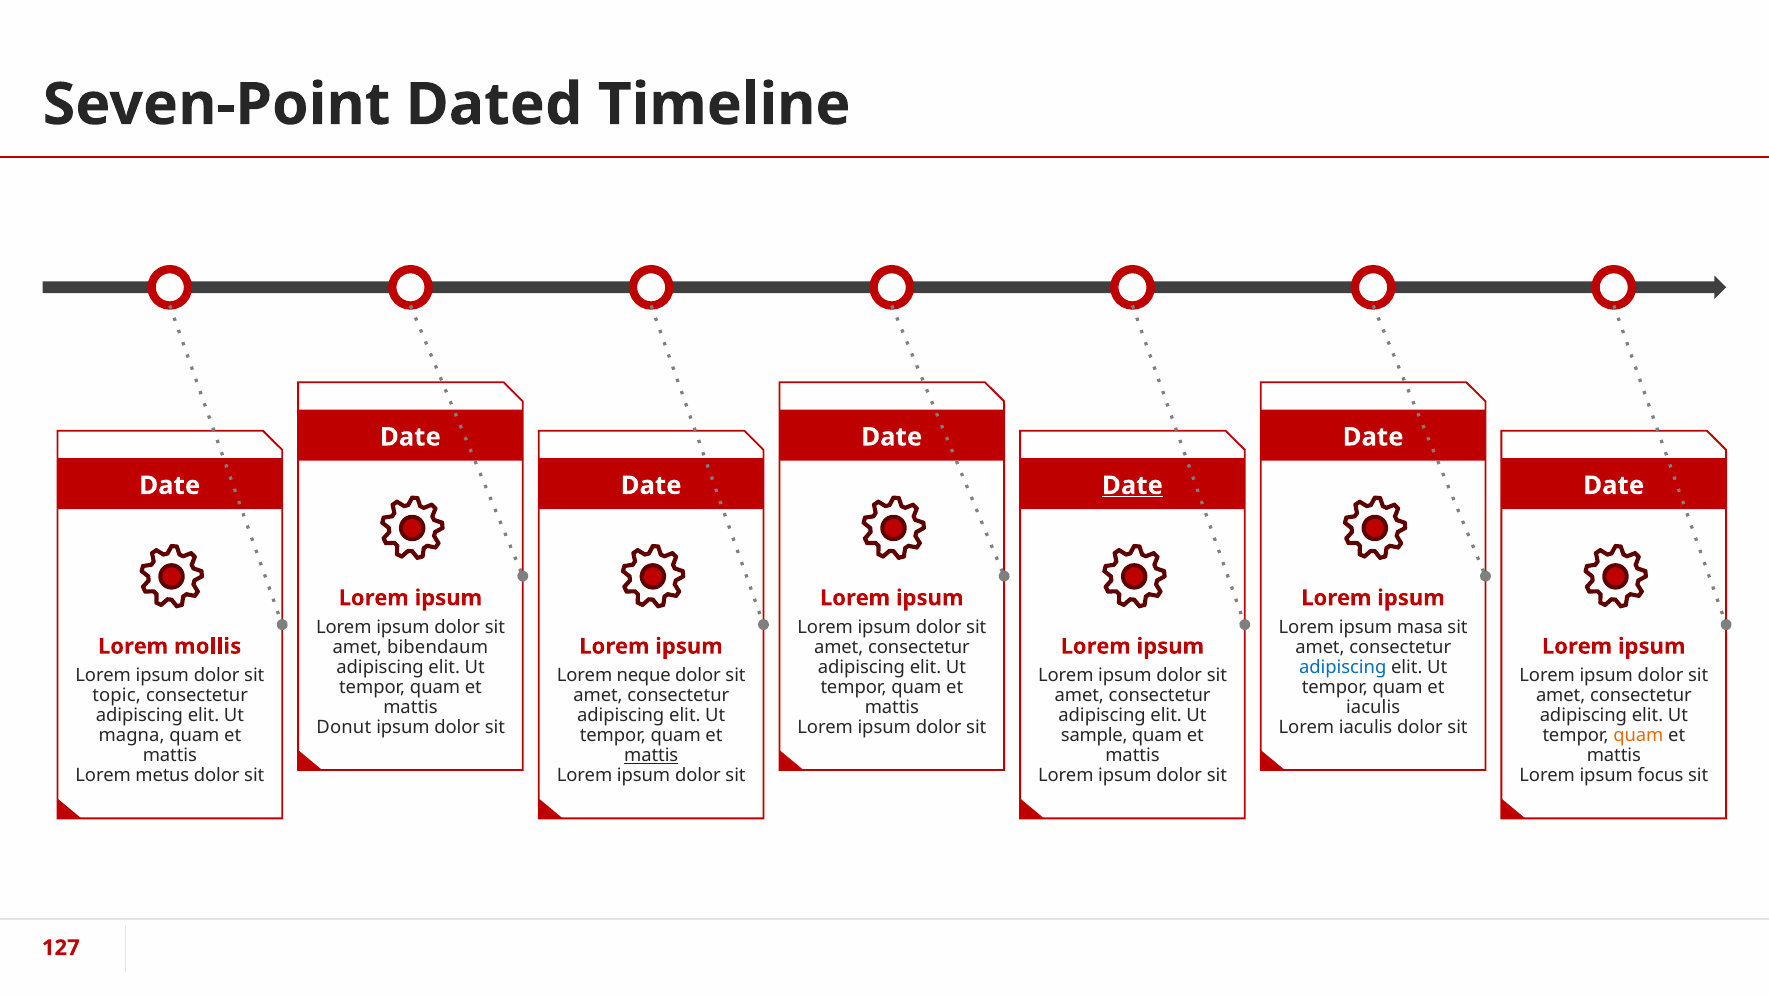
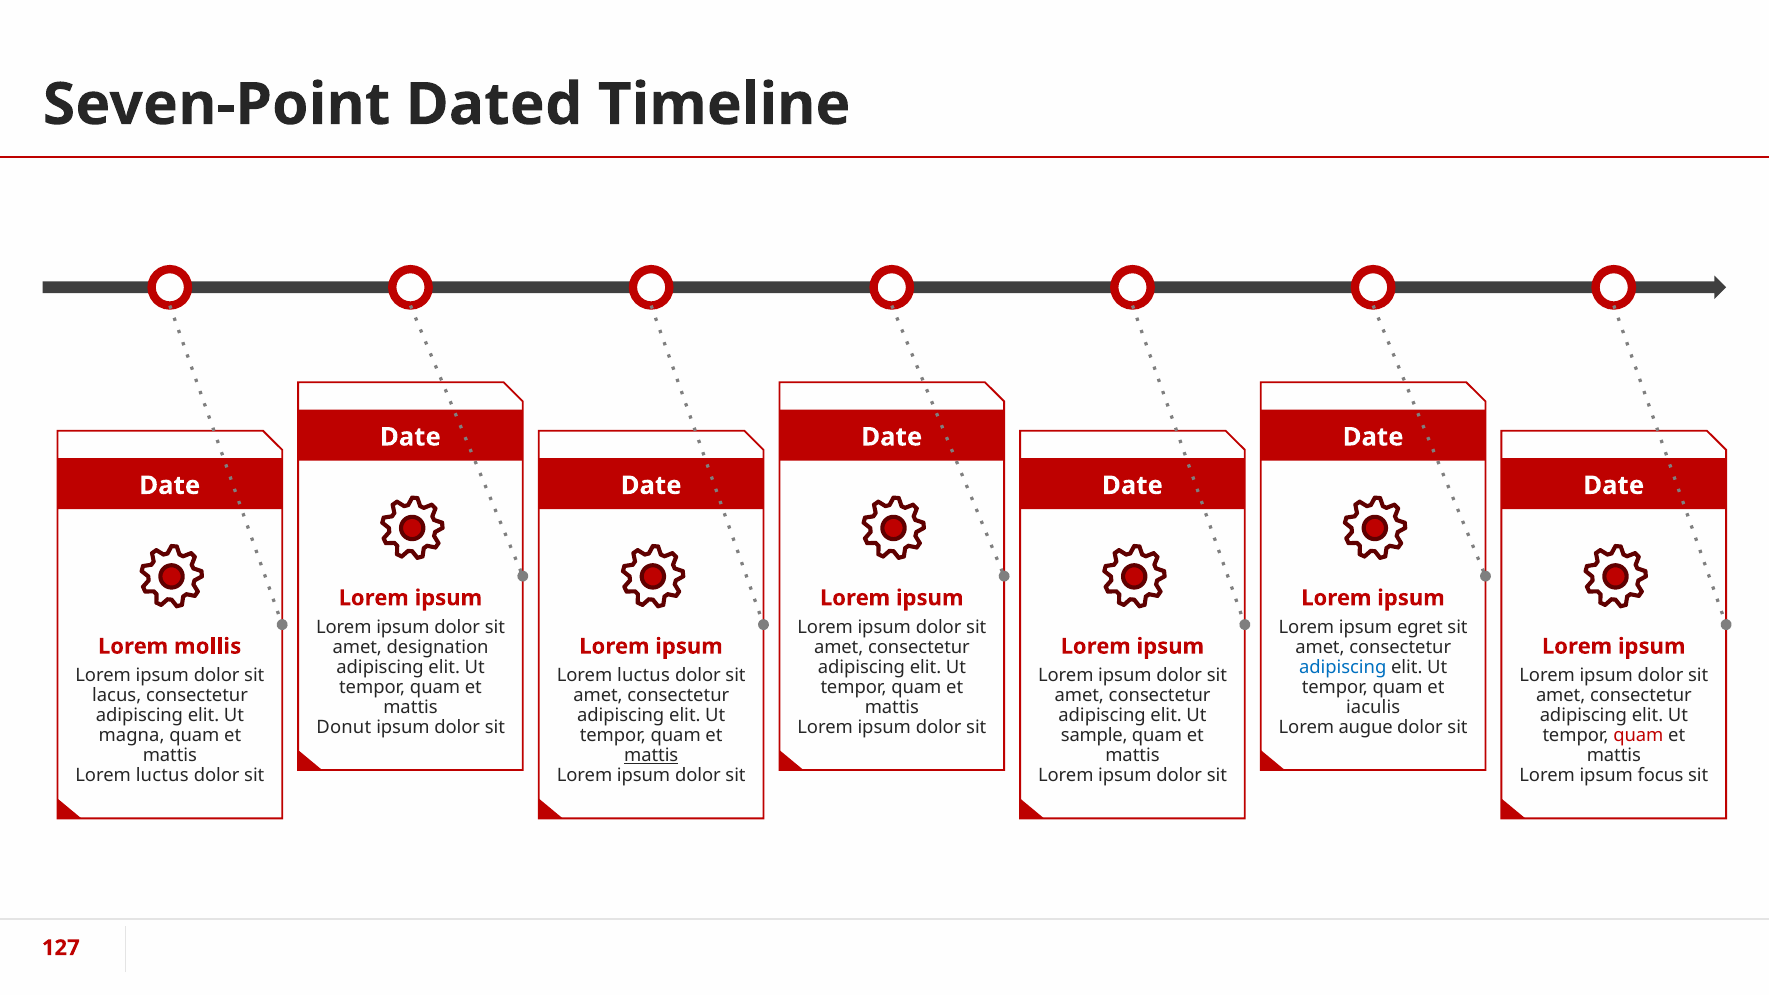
Date underline: present -> none (1132, 486)
masa: masa -> egret (1420, 627)
bibendaum: bibendaum -> designation (438, 647)
neque: neque -> luctus (643, 676)
topic: topic -> lacus (117, 696)
Lorem iaculis: iaculis -> augue (1366, 727)
quam colour: orange -> red (1638, 736)
metus: metus -> luctus (162, 776)
